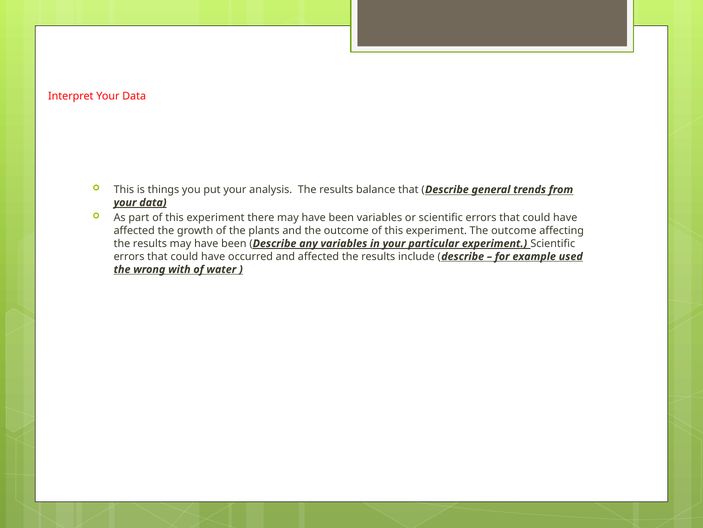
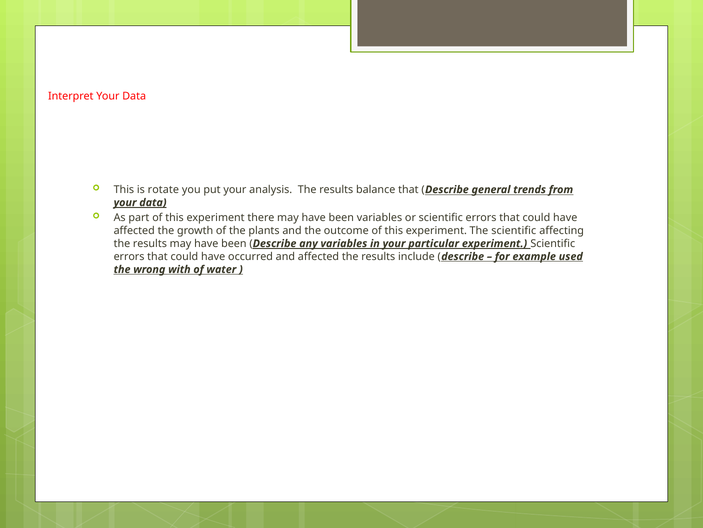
things: things -> rotate (163, 189)
experiment The outcome: outcome -> scientific (514, 230)
